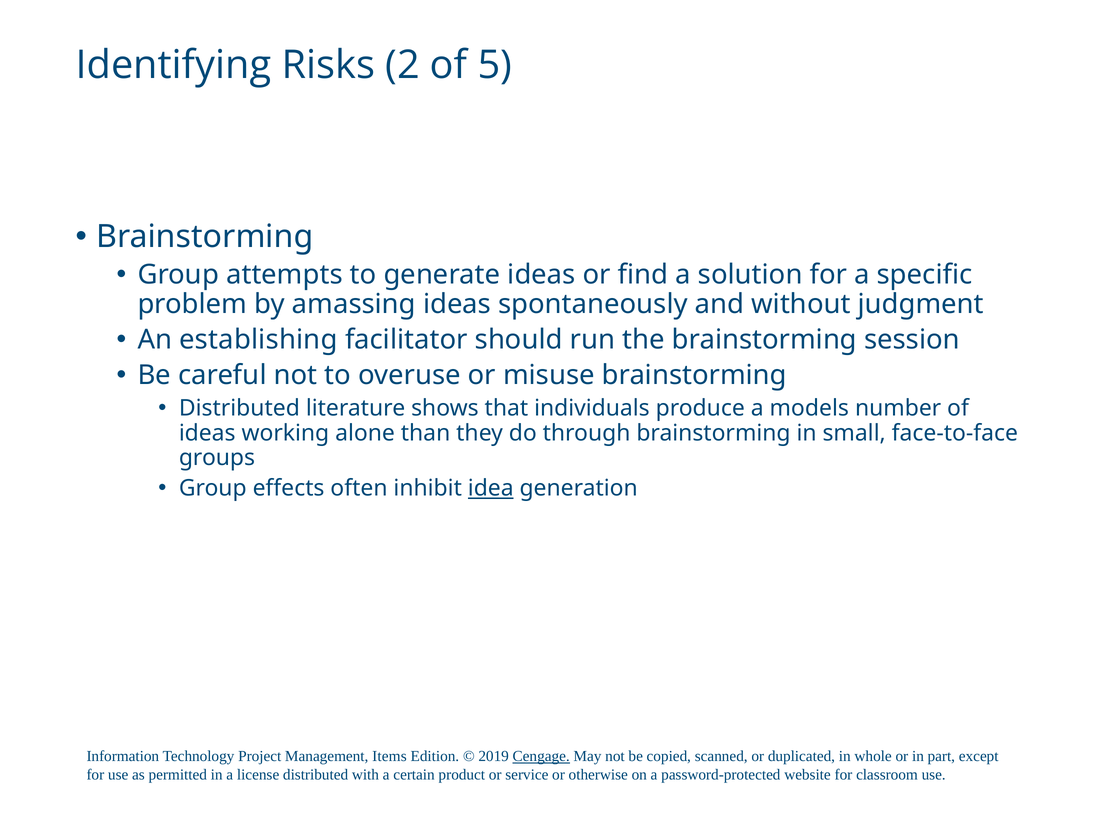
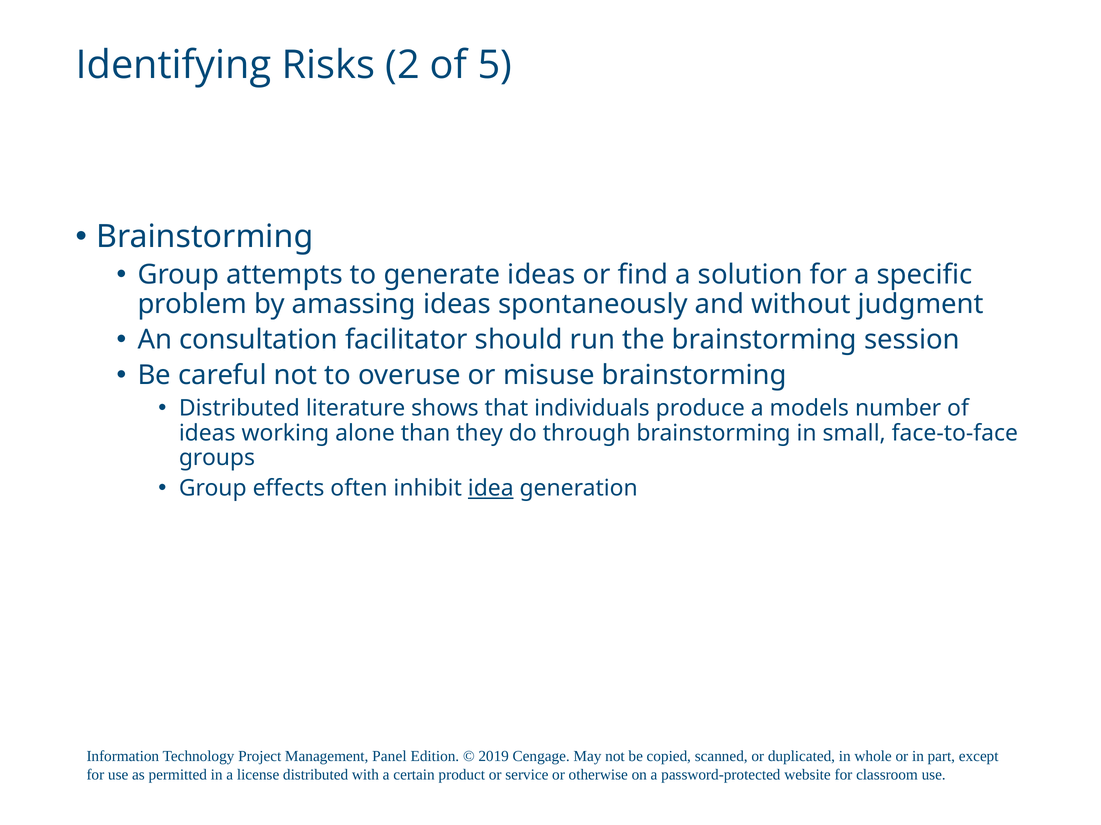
establishing: establishing -> consultation (259, 340)
Items: Items -> Panel (389, 757)
Cengage underline: present -> none (541, 757)
